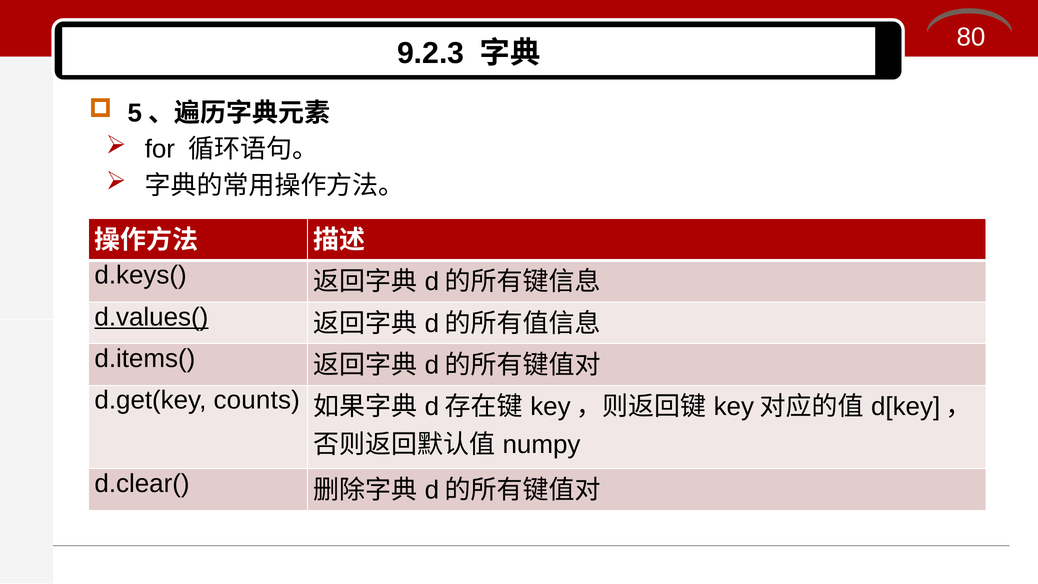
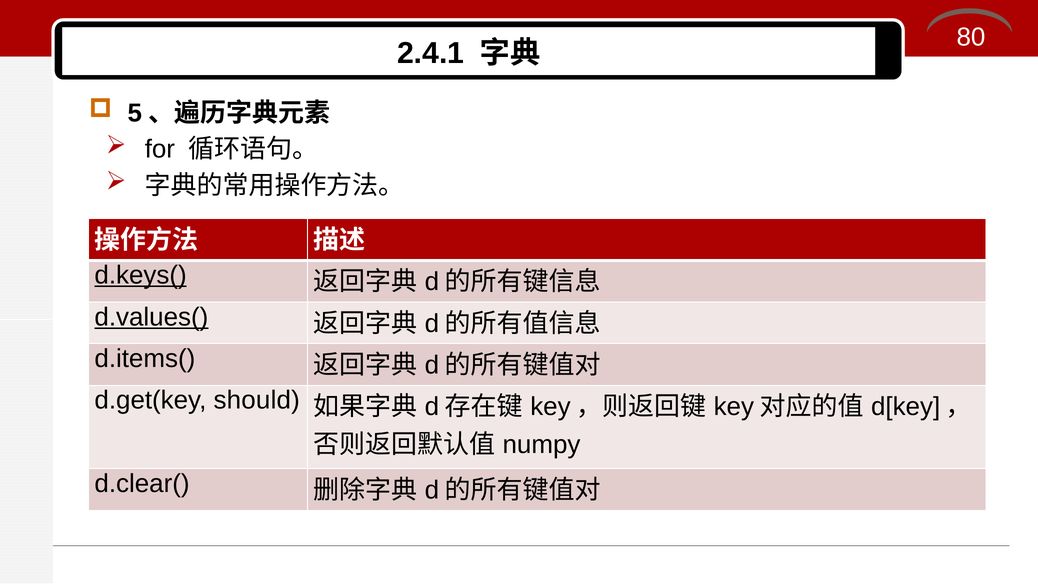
9.2.3: 9.2.3 -> 2.4.1 (431, 53)
d.keys( underline: none -> present (141, 275)
counts: counts -> should (257, 400)
